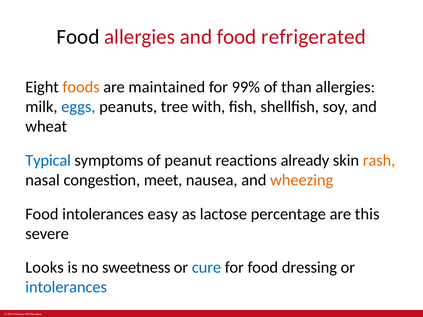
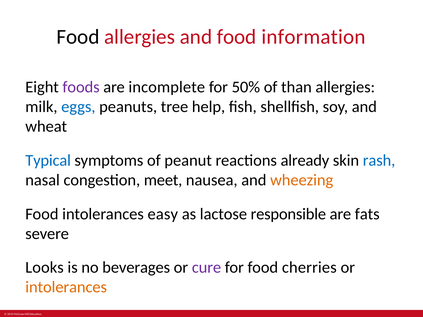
refrigerated: refrigerated -> information (314, 37)
foods colour: orange -> purple (81, 87)
maintained: maintained -> incomplete (167, 87)
99%: 99% -> 50% (246, 87)
with: with -> help (209, 107)
rash colour: orange -> blue (379, 160)
percentage: percentage -> responsible (288, 214)
this: this -> fats (367, 214)
sweetness: sweetness -> beverages (136, 268)
cure colour: blue -> purple (206, 268)
dressing: dressing -> cherries (309, 268)
intolerances colour: blue -> orange (66, 287)
